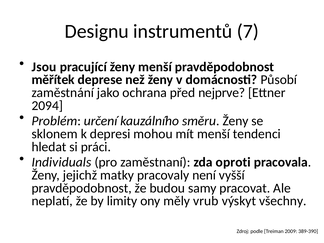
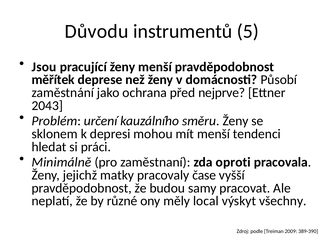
Designu: Designu -> Důvodu (97, 31)
7: 7 -> 5 (248, 31)
2094: 2094 -> 2043 (47, 106)
Individuals: Individuals -> Minimálně (61, 162)
není: není -> čase (204, 175)
limity: limity -> různé (122, 201)
vrub: vrub -> local (206, 201)
